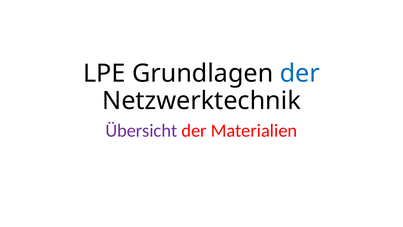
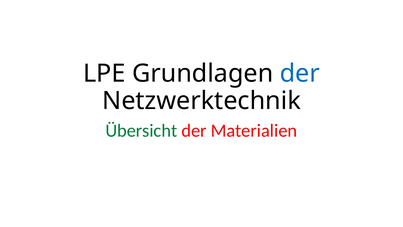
Übersicht colour: purple -> green (141, 130)
